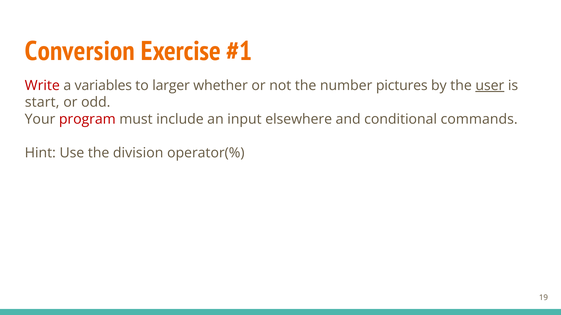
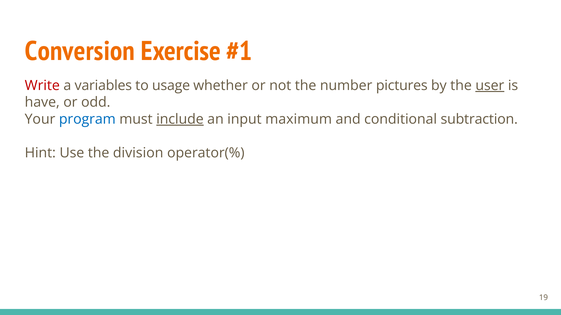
larger: larger -> usage (171, 86)
start: start -> have (42, 103)
program colour: red -> blue (87, 119)
include underline: none -> present (180, 119)
elsewhere: elsewhere -> maximum (299, 119)
commands: commands -> subtraction (479, 119)
